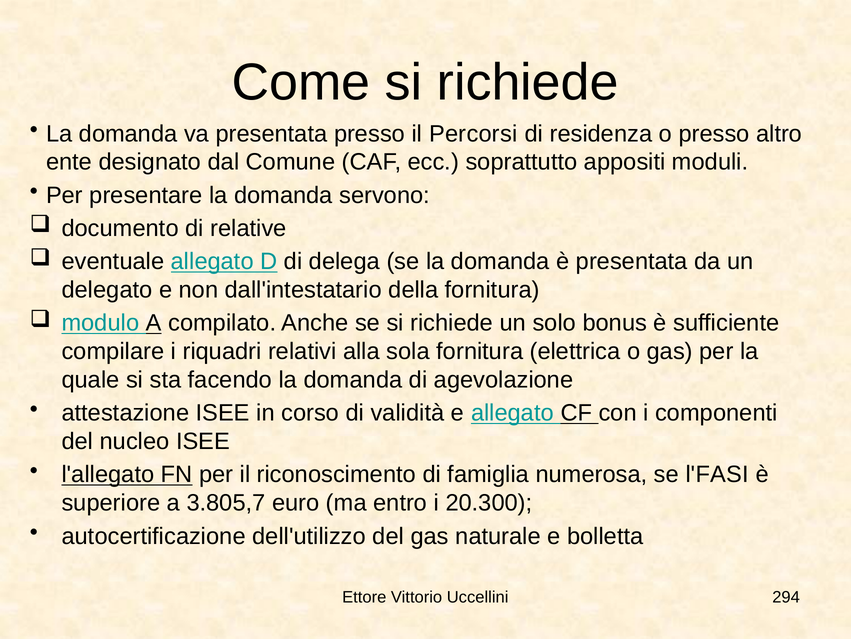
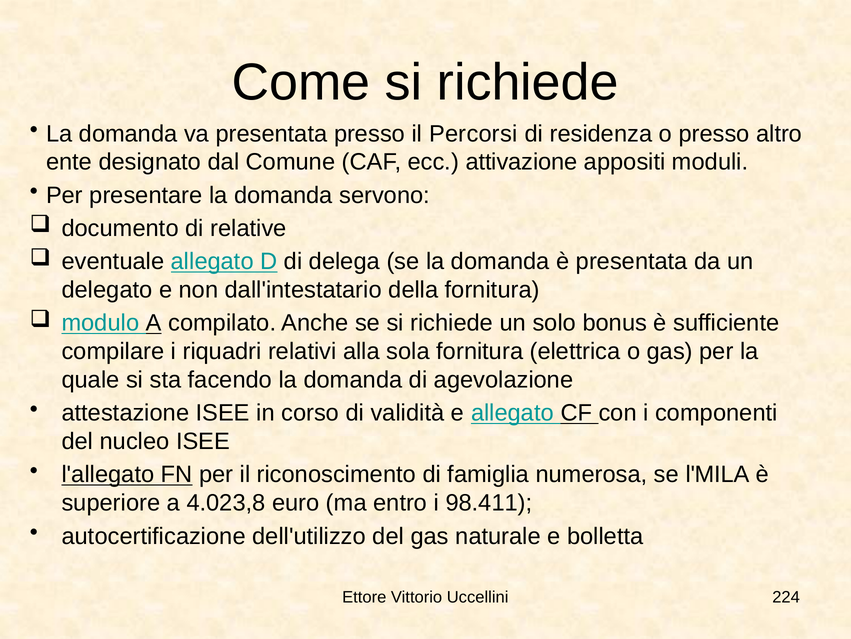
soprattutto: soprattutto -> attivazione (522, 162)
l'FASI: l'FASI -> l'MILA (717, 474)
3.805,7: 3.805,7 -> 4.023,8 (226, 502)
20.300: 20.300 -> 98.411 (489, 502)
294: 294 -> 224 (786, 597)
